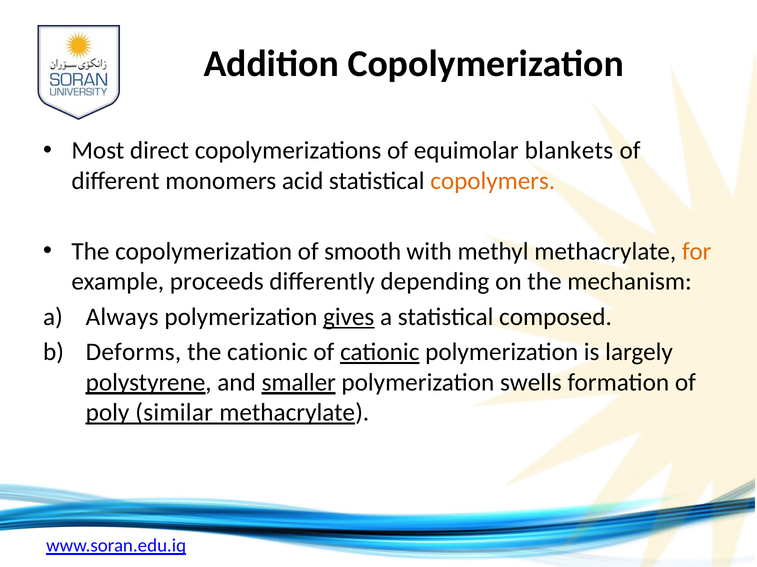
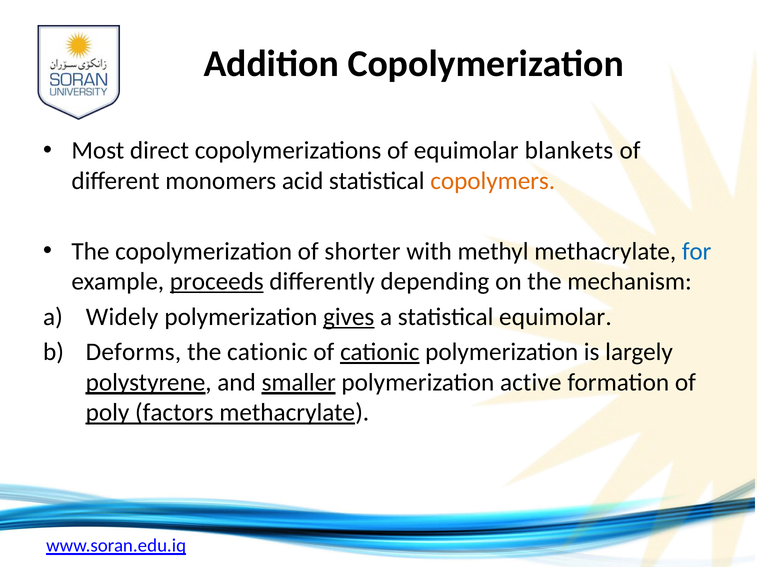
smooth: smooth -> shorter (362, 252)
for colour: orange -> blue (697, 252)
proceeds underline: none -> present (217, 282)
Always: Always -> Widely (122, 317)
statistical composed: composed -> equimolar (555, 317)
swells: swells -> active (531, 383)
similar: similar -> factors (174, 413)
